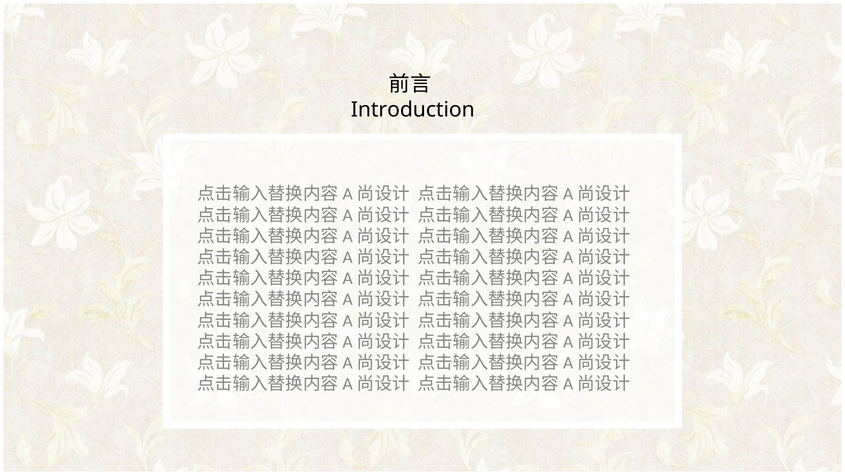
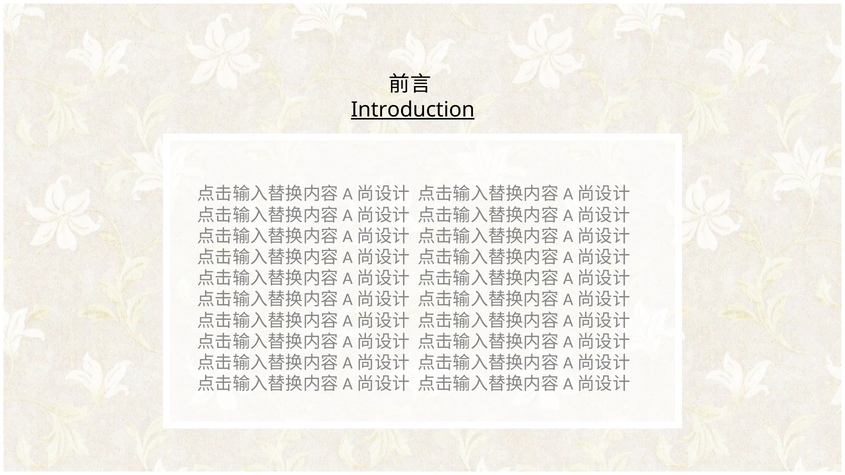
Introduction underline: none -> present (413, 110)
